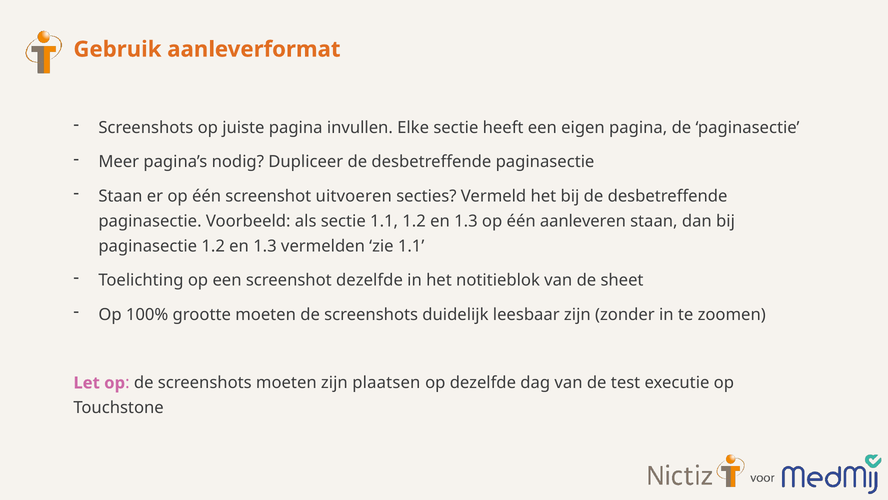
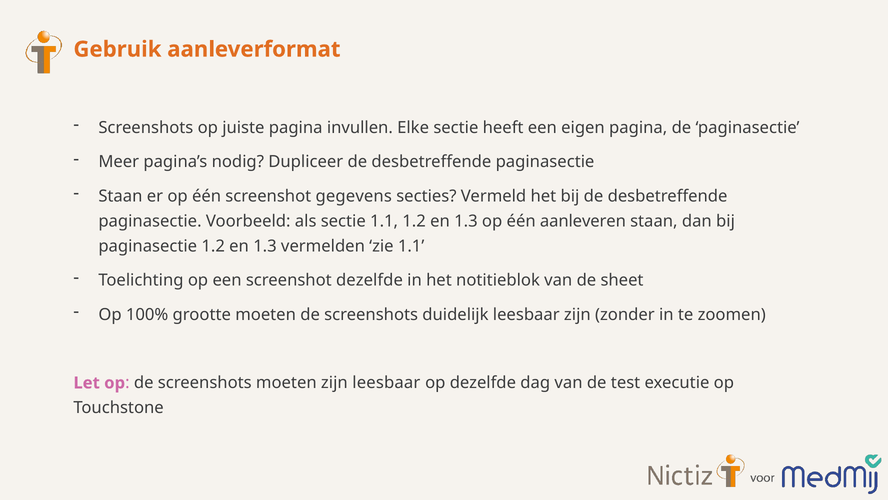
uitvoeren: uitvoeren -> gegevens (354, 196)
zijn plaatsen: plaatsen -> leesbaar (386, 383)
